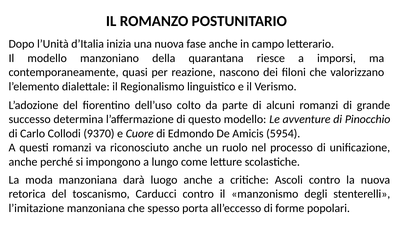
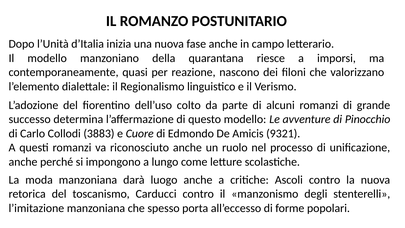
9370: 9370 -> 3883 (99, 133)
5954: 5954 -> 9321 (283, 133)
